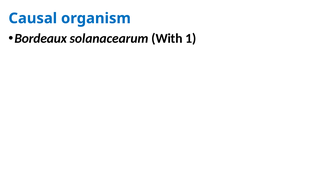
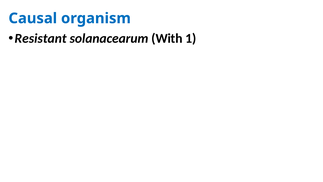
Bordeaux: Bordeaux -> Resistant (41, 38)
